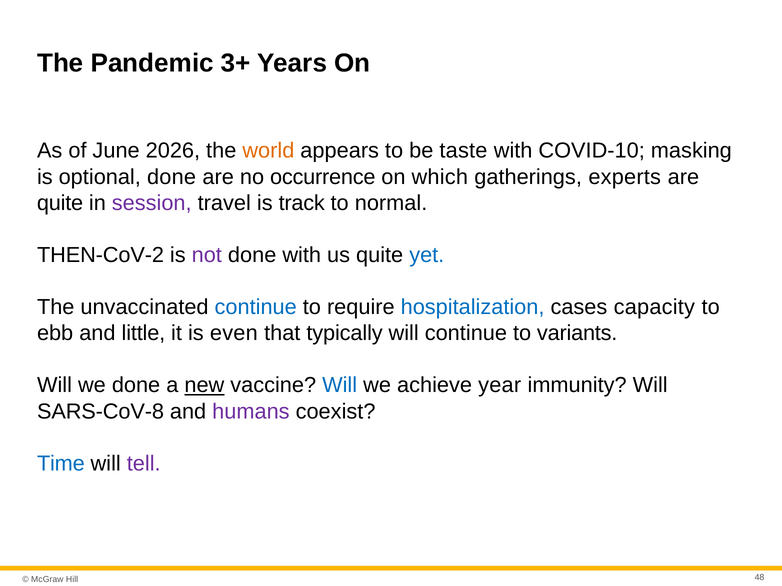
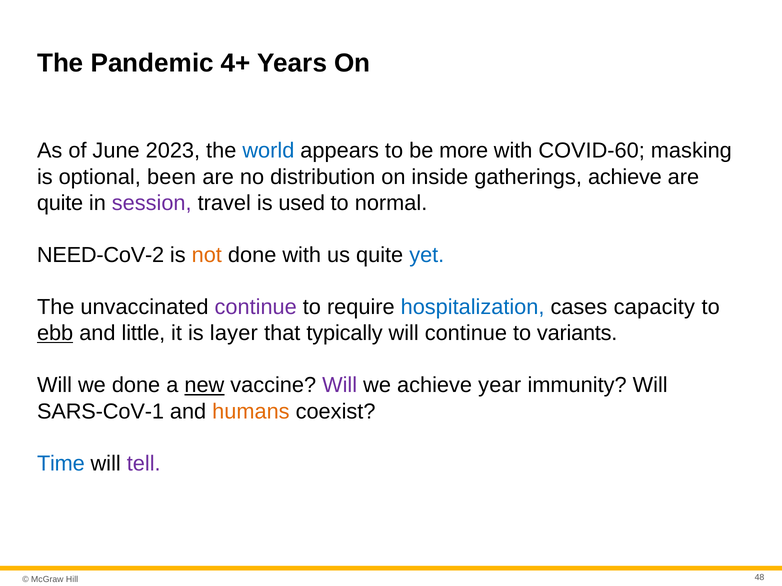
3+: 3+ -> 4+ (236, 63)
2026: 2026 -> 2023 (173, 151)
world colour: orange -> blue (268, 151)
taste: taste -> more (464, 151)
COVID-10: COVID-10 -> COVID-60 (592, 151)
optional done: done -> been (172, 177)
occurrence: occurrence -> distribution (323, 177)
which: which -> inside (440, 177)
gatherings experts: experts -> achieve (625, 177)
track: track -> used (302, 203)
THEN-CoV-2: THEN-CoV-2 -> NEED-CoV-2 (101, 255)
not colour: purple -> orange (207, 255)
continue colour: blue -> purple (256, 307)
ebb underline: none -> present (55, 333)
even: even -> layer (234, 333)
Will colour: blue -> purple (340, 386)
SARS-CoV-8: SARS-CoV-8 -> SARS-CoV-1 (101, 412)
humans colour: purple -> orange (251, 412)
